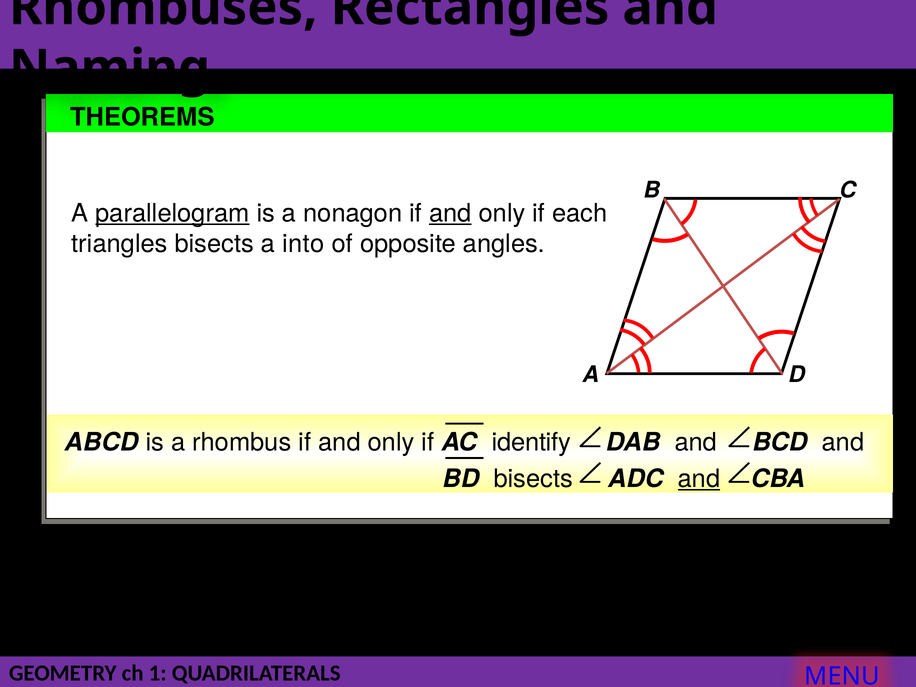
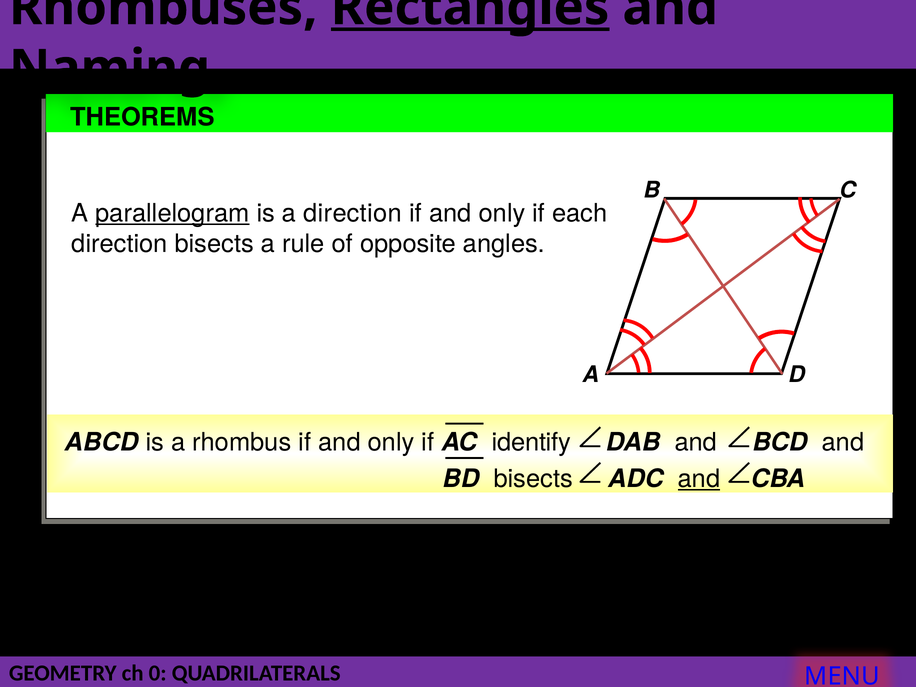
Rectangles underline: none -> present (470, 7)
a nonagon: nonagon -> direction (353, 213)
and underline: present -> none (450, 213)
triangles: triangles -> direction (119, 244)
into: into -> rule (303, 244)
1: 1 -> 0 (158, 673)
